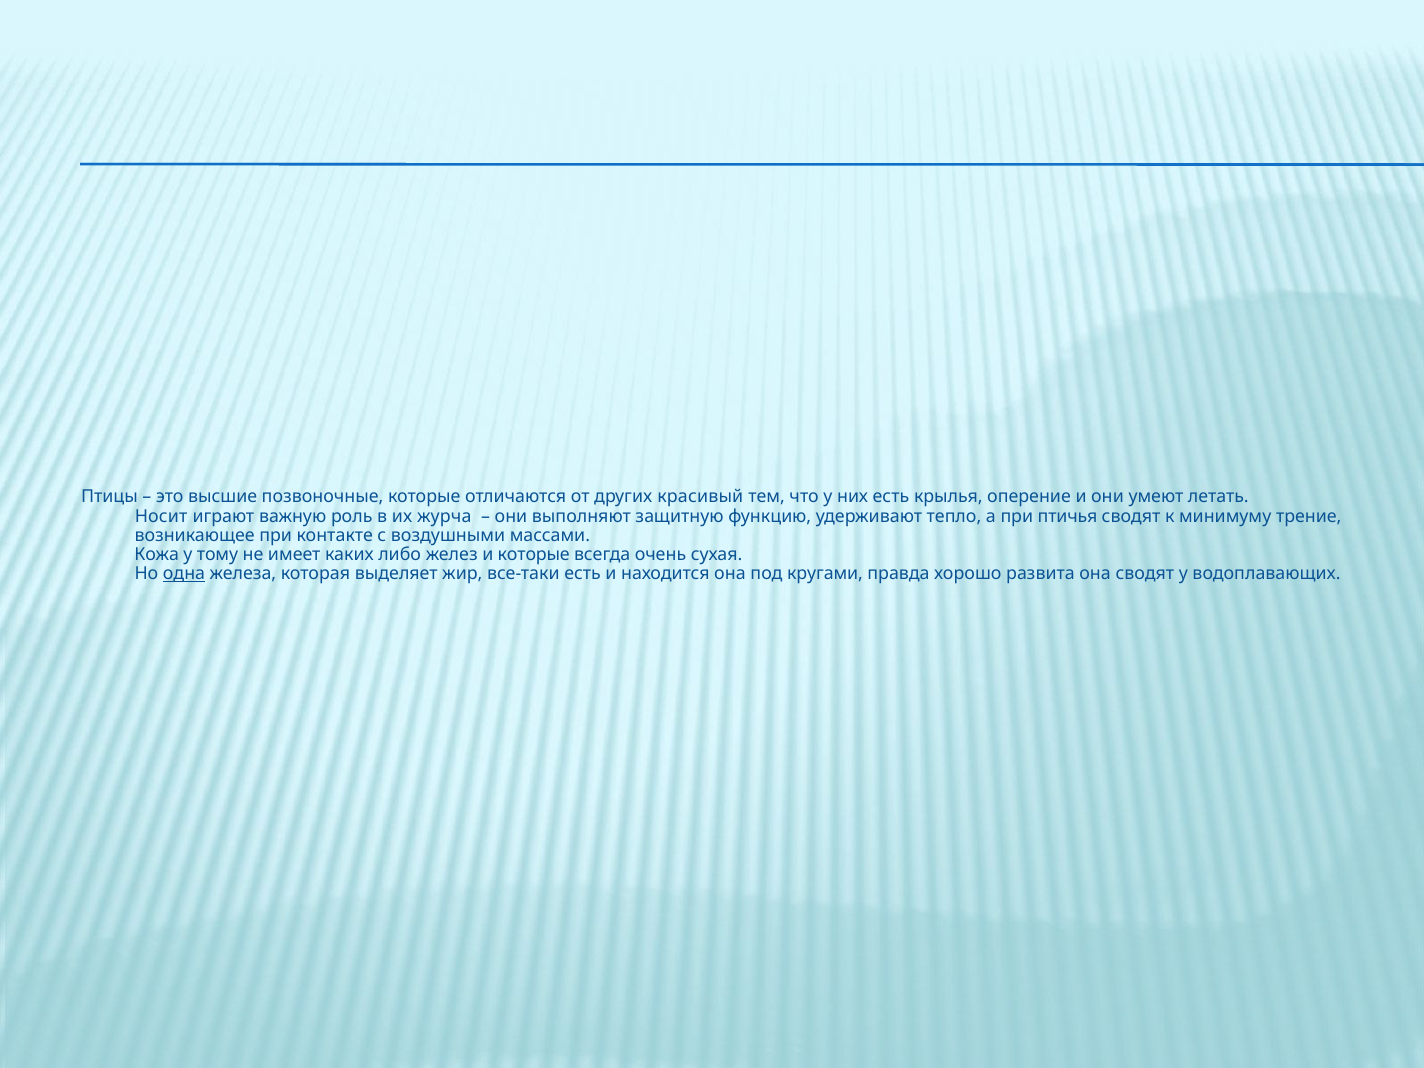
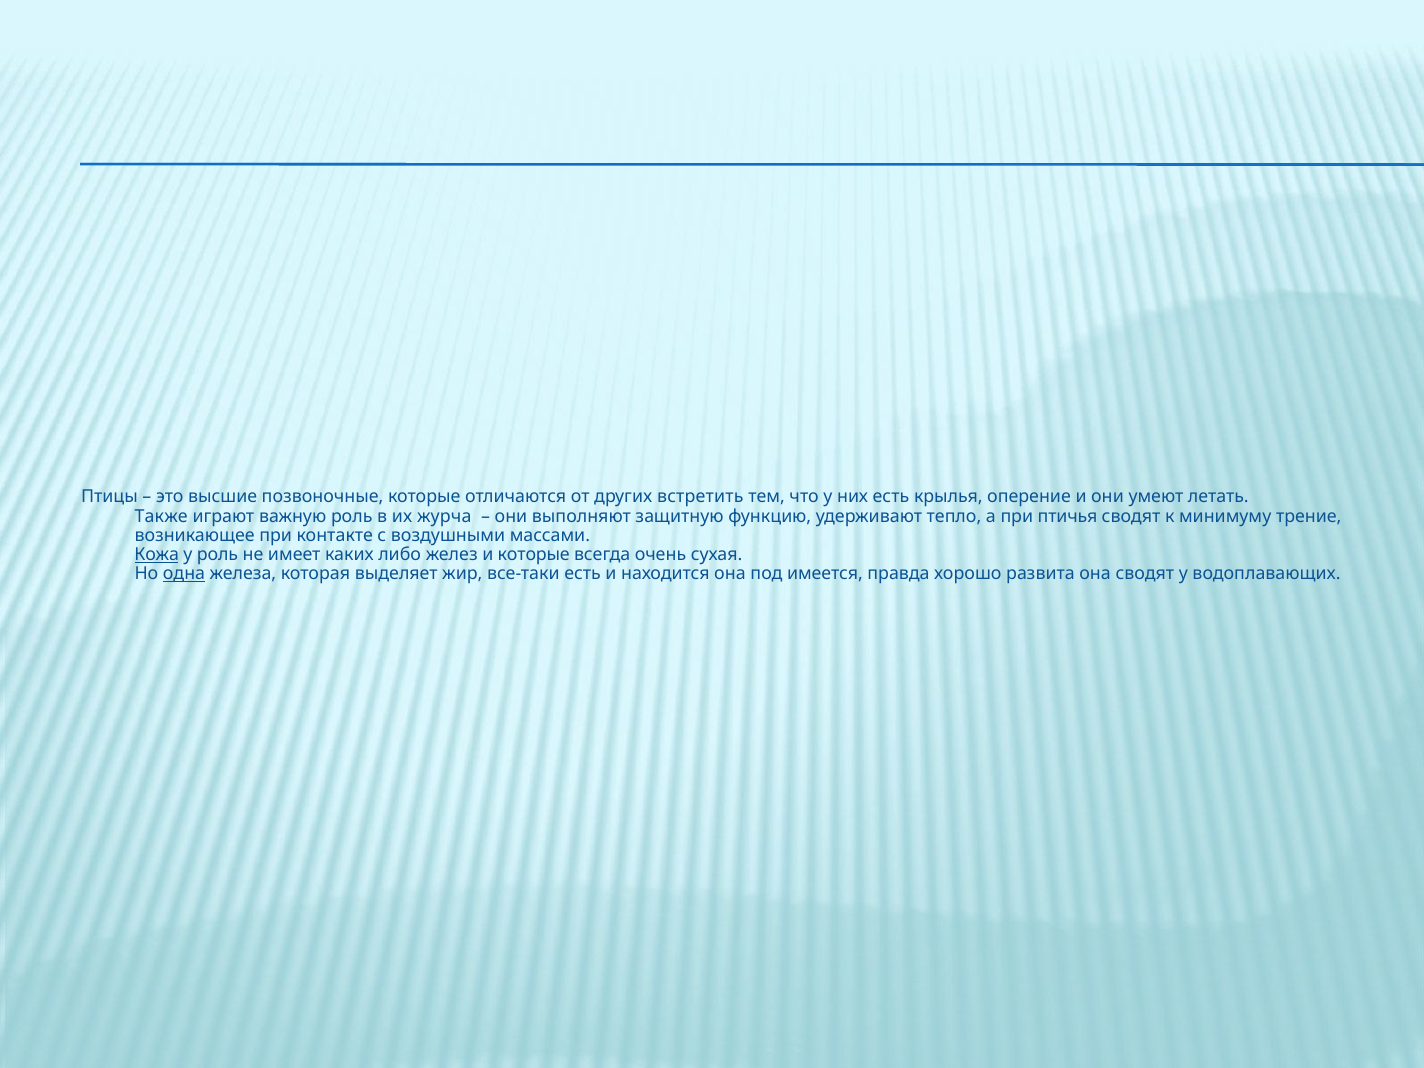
красивый: красивый -> встретить (700, 497)
Носит: Носит -> Также (161, 516)
Кожа underline: none -> present (157, 555)
у тому: тому -> роль (217, 555)
кругами: кругами -> имеется (825, 574)
